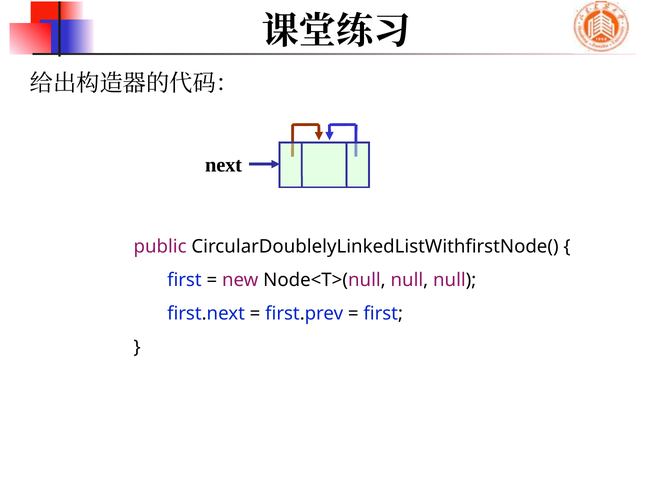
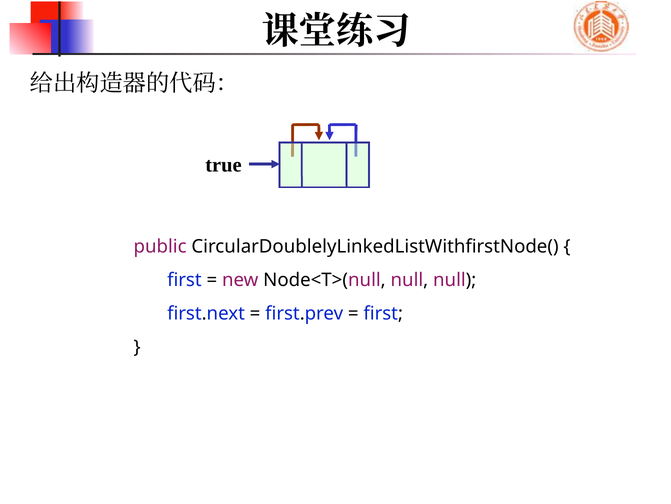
next: next -> true (223, 165)
